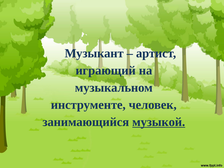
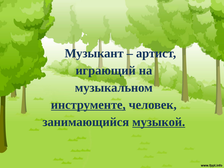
инструменте underline: none -> present (88, 105)
